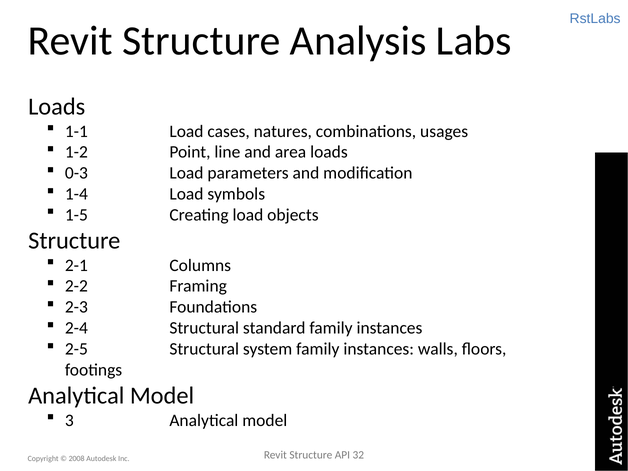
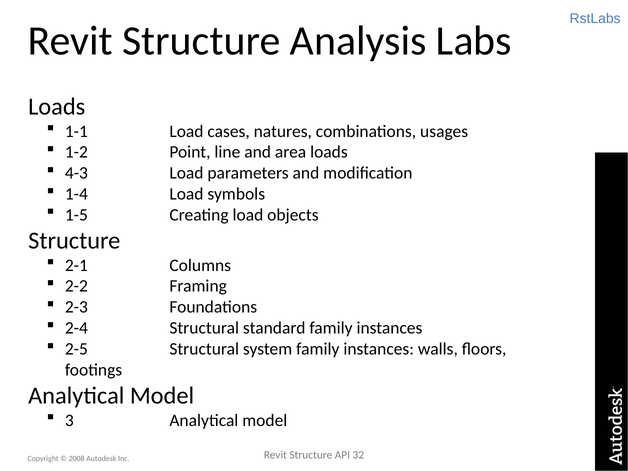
0-3: 0-3 -> 4-3 (76, 173)
